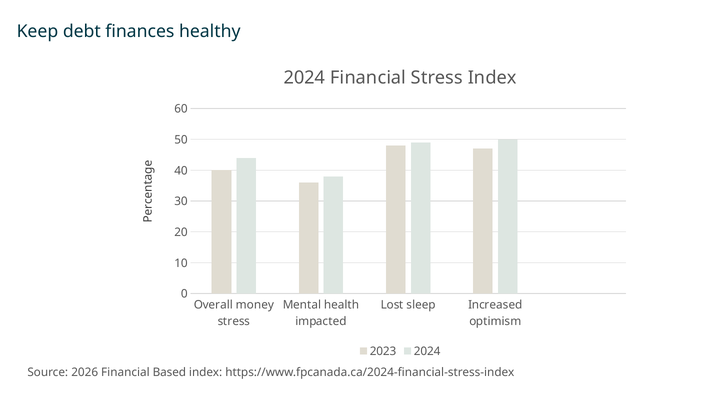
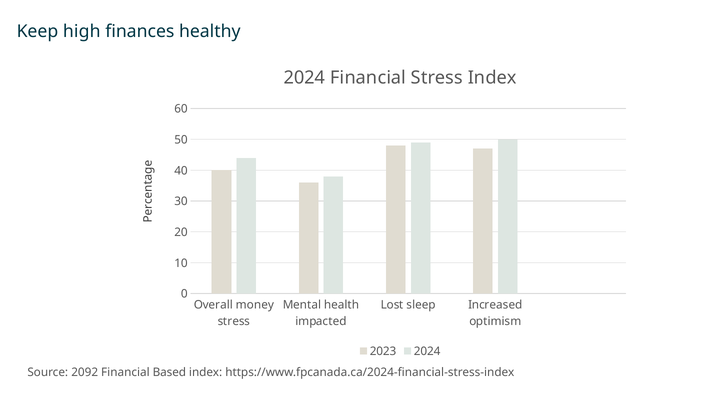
debt: debt -> high (82, 31)
2026: 2026 -> 2092 (85, 373)
